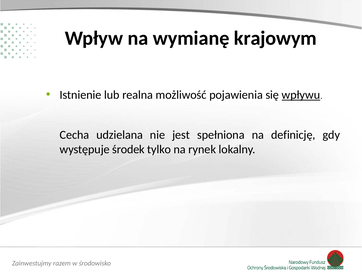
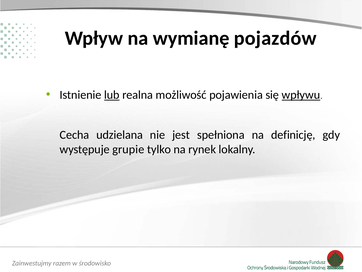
krajowym: krajowym -> pojazdów (275, 38)
lub underline: none -> present (112, 95)
środek: środek -> grupie (128, 149)
